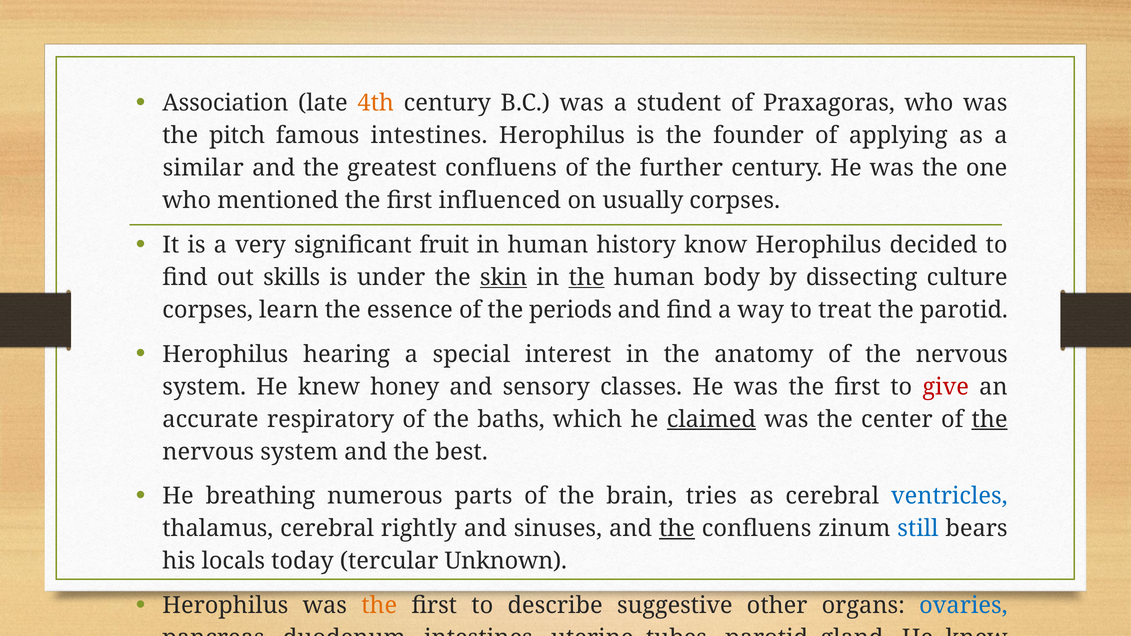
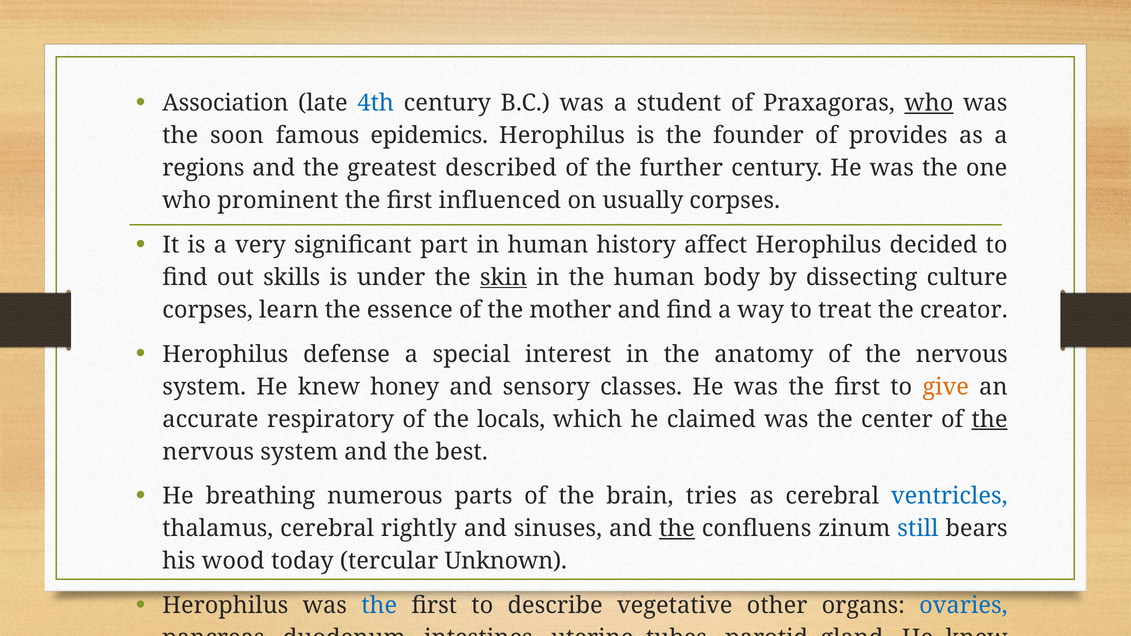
4th colour: orange -> blue (376, 103)
who underline: none -> present (929, 103)
pitch: pitch -> soon (237, 136)
famous intestines: intestines -> epidemics (429, 136)
applying: applying -> provides (898, 136)
similar: similar -> regions (203, 168)
greatest confluens: confluens -> described (501, 168)
mentioned: mentioned -> prominent (278, 201)
fruit: fruit -> part (444, 245)
know: know -> affect (716, 245)
the underline: present -> none (587, 277)
periods: periods -> mother (571, 310)
the parotid: parotid -> creator (964, 310)
hearing: hearing -> defense (347, 354)
give colour: red -> orange (946, 387)
baths: baths -> locals (511, 419)
claimed underline: present -> none (711, 419)
locals: locals -> wood (233, 561)
the colour: orange -> blue (379, 606)
suggestive: suggestive -> vegetative (675, 606)
